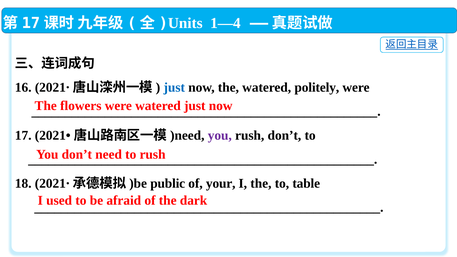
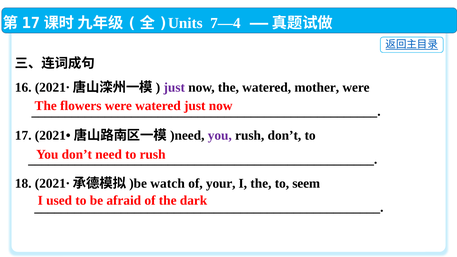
1—4: 1—4 -> 7—4 (225, 23)
just colour: blue -> purple (174, 88)
politely: politely -> mother (317, 88)
public: public -> watch (168, 184)
table: table -> seem (306, 184)
